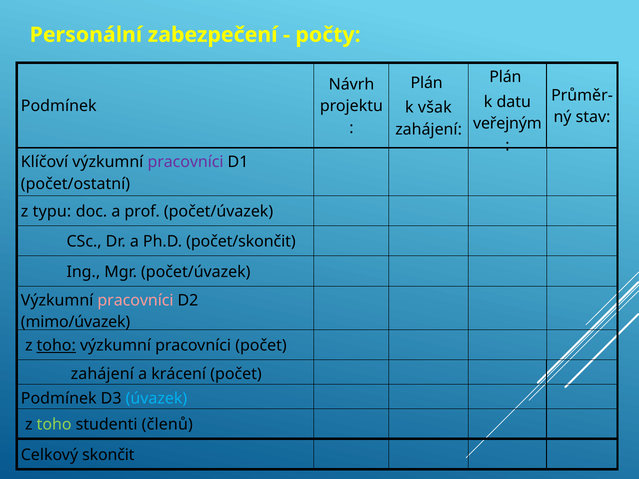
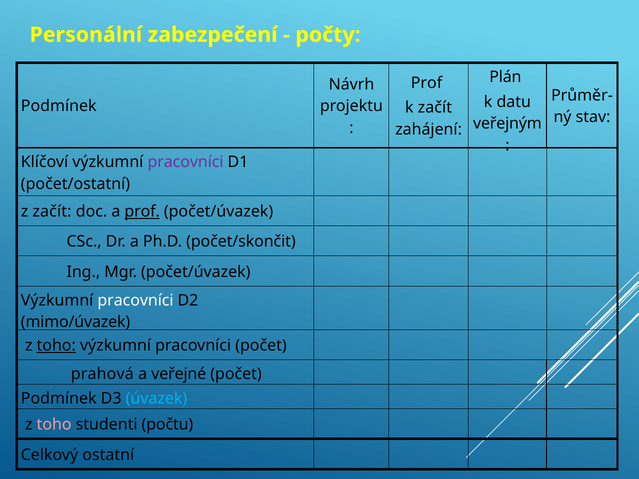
Plán: Plán -> Prof (427, 83)
k však: však -> začít (435, 108)
z typu: typu -> začít (52, 212)
prof underline: none -> present (142, 212)
pracovníci colour: pink -> white (136, 301)
zahájení: zahájení -> prahová (102, 374)
krácení: krácení -> veřejné (179, 374)
toho colour: light green -> pink (54, 425)
členů: členů -> počtu (167, 425)
skončit: skončit -> ostatní (108, 455)
